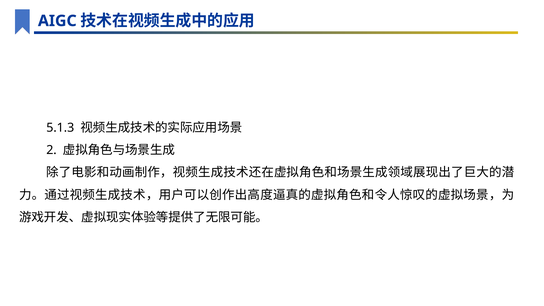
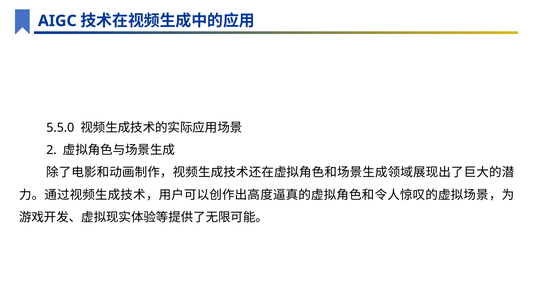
5.1.3: 5.1.3 -> 5.5.0 (60, 128)
